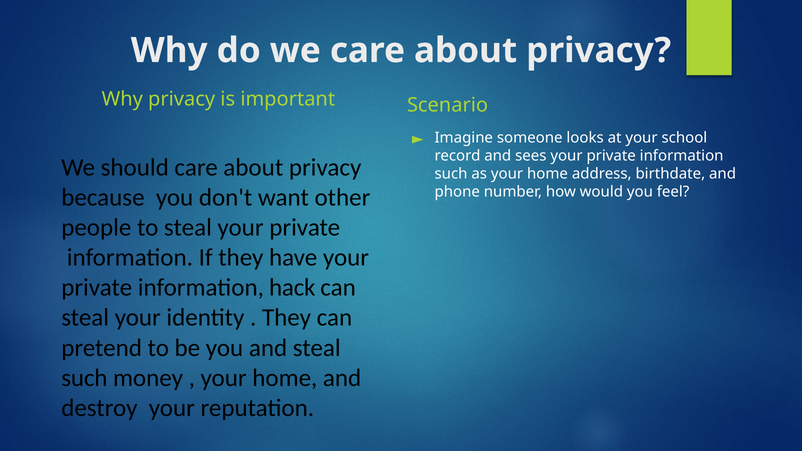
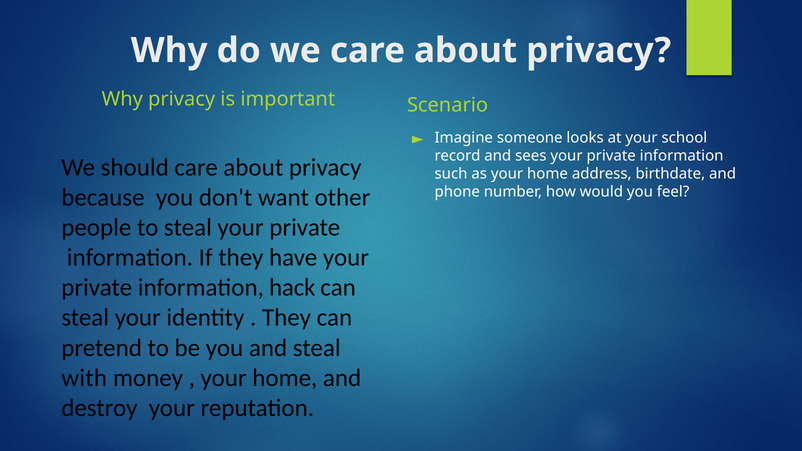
such: such -> with (84, 378)
